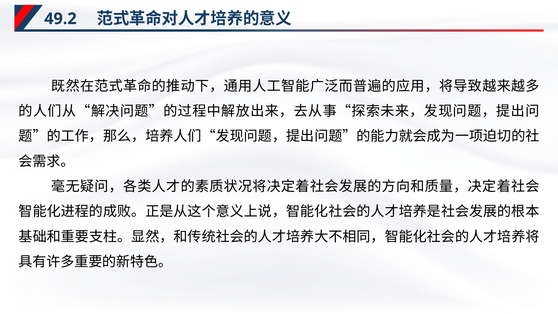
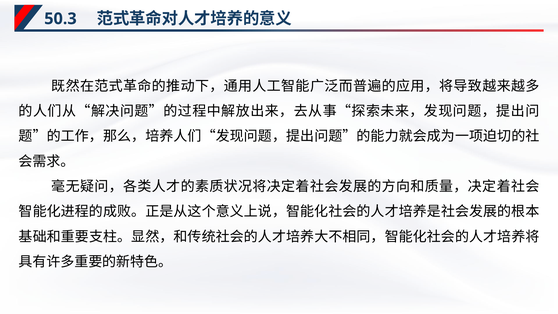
49.2: 49.2 -> 50.3 (60, 19)
